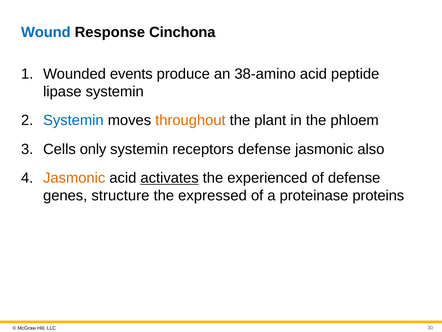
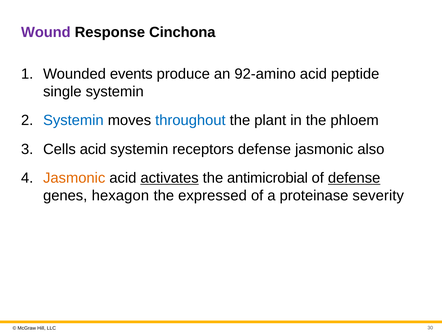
Wound colour: blue -> purple (46, 32)
38-amino: 38-amino -> 92-amino (265, 74)
lipase: lipase -> single (62, 91)
throughout colour: orange -> blue (190, 120)
Cells only: only -> acid (93, 149)
experienced: experienced -> antimicrobial (267, 178)
defense underline: none -> present (354, 178)
structure: structure -> hexagon (120, 195)
proteins: proteins -> severity (378, 195)
